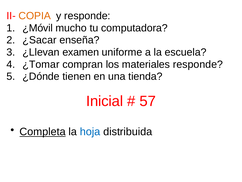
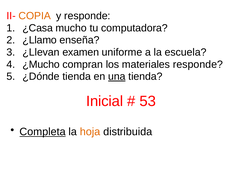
¿Móvil: ¿Móvil -> ¿Casa (38, 28)
¿Sacar: ¿Sacar -> ¿Llamo (40, 40)
¿Tomar: ¿Tomar -> ¿Mucho (41, 64)
¿Dónde tienen: tienen -> tienda (77, 76)
una underline: none -> present (117, 76)
57: 57 -> 53 (148, 101)
hoja colour: blue -> orange (90, 131)
